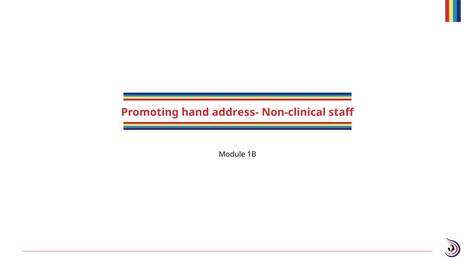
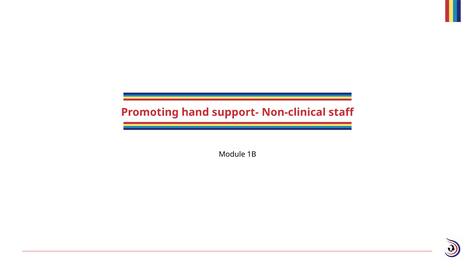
address-: address- -> support- (235, 112)
